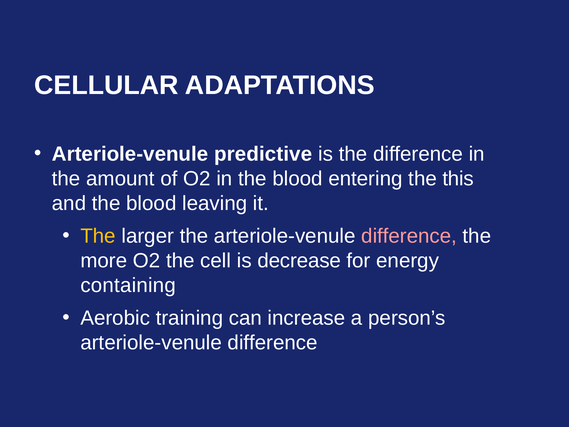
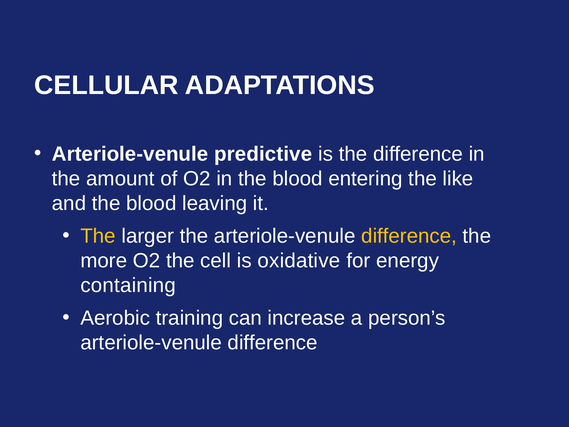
this: this -> like (458, 179)
difference colour: pink -> yellow (409, 236)
decrease: decrease -> oxidative (299, 261)
